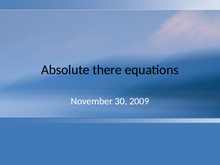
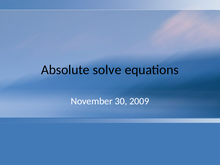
there: there -> solve (107, 70)
